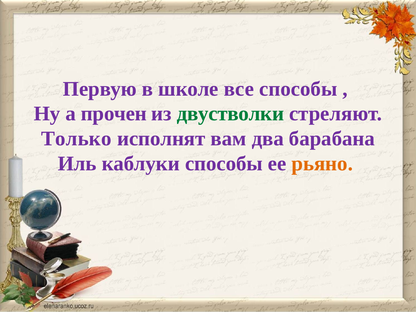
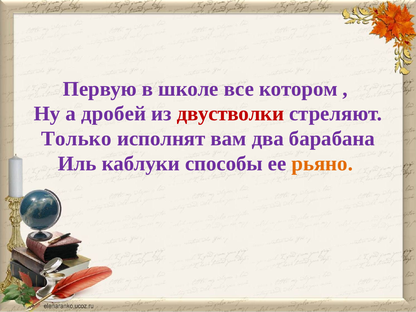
все способы: способы -> котором (298, 89)
прочен: прочен -> дробей (114, 114)
двустволки colour: green -> red (230, 114)
